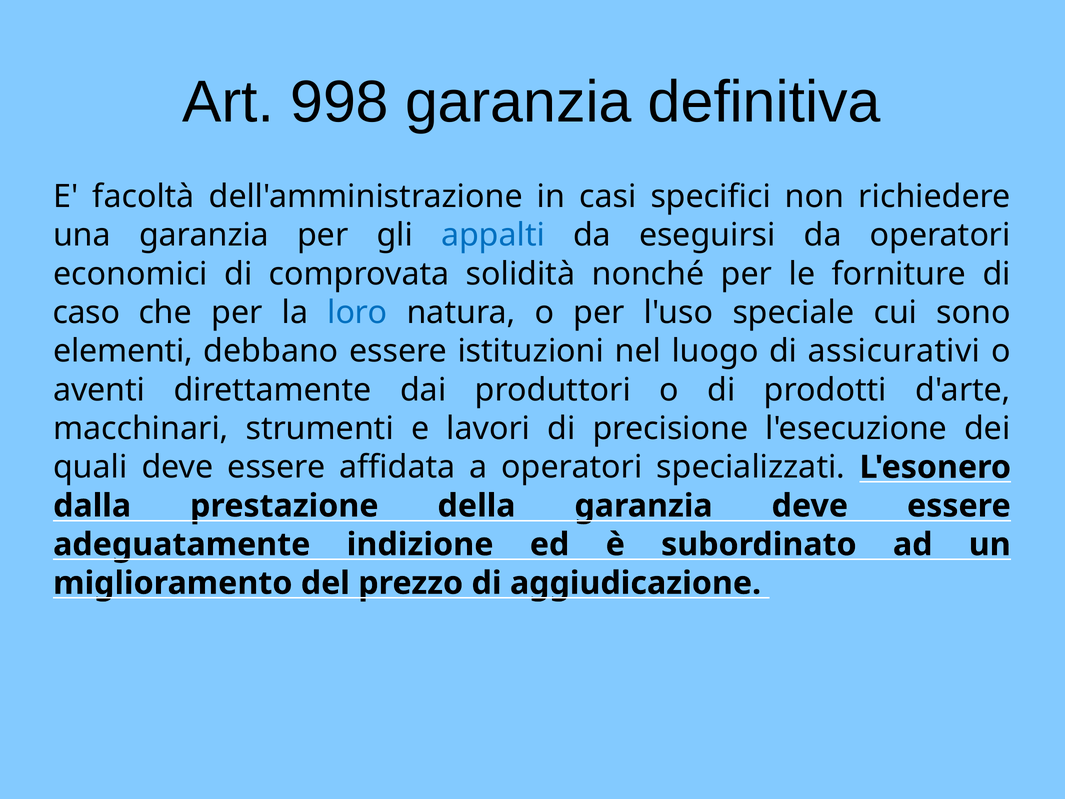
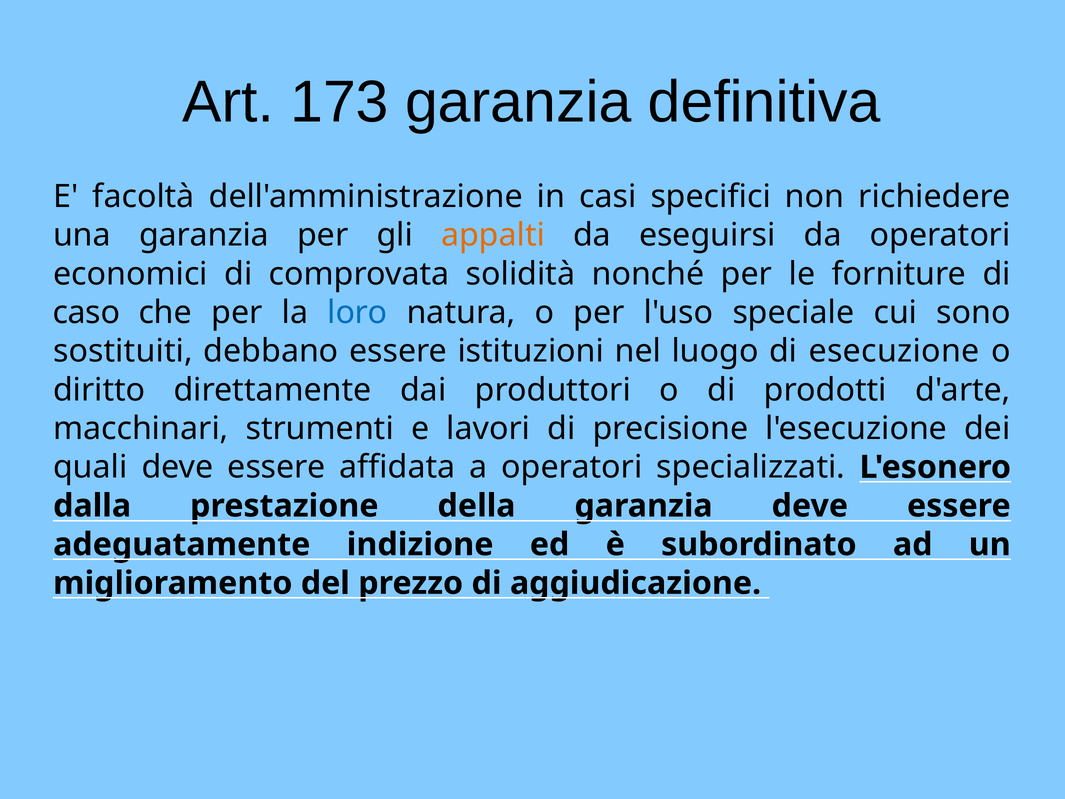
998: 998 -> 173 (339, 102)
appalti colour: blue -> orange (493, 235)
elementi: elementi -> sostituiti (123, 351)
assicurativi: assicurativi -> esecuzione (894, 351)
aventi: aventi -> diritto (99, 390)
